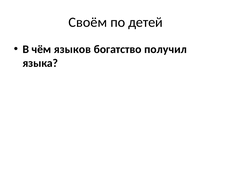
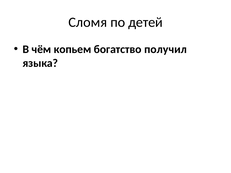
Своём: Своём -> Сломя (88, 22)
языков: языков -> копьем (73, 49)
